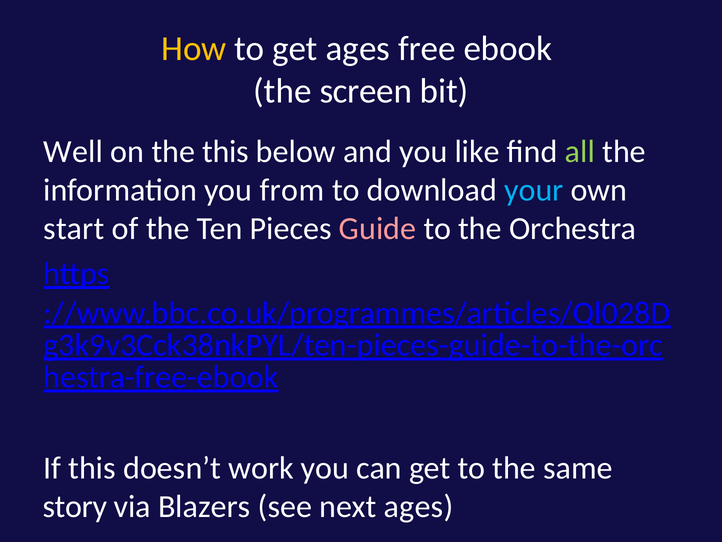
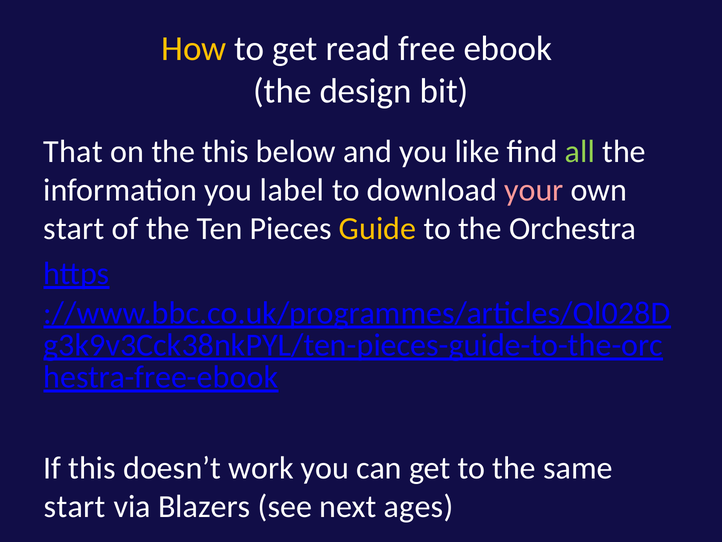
get ages: ages -> read (358, 49)
screen: screen -> design (366, 91)
Well: Well -> That (73, 151)
from: from -> label (292, 190)
your colour: light blue -> pink (534, 190)
Guide colour: pink -> yellow (378, 229)
story: story -> start (75, 506)
